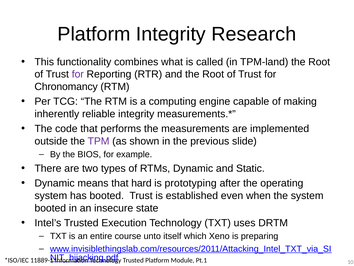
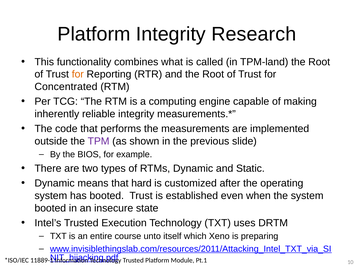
for colour: purple -> orange (78, 74)
Chronomancy: Chronomancy -> Concentrated (66, 87)
prototyping: prototyping -> customized (191, 183)
